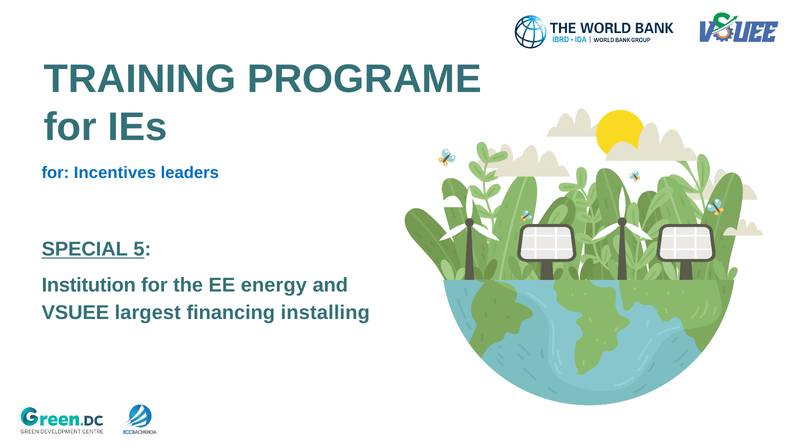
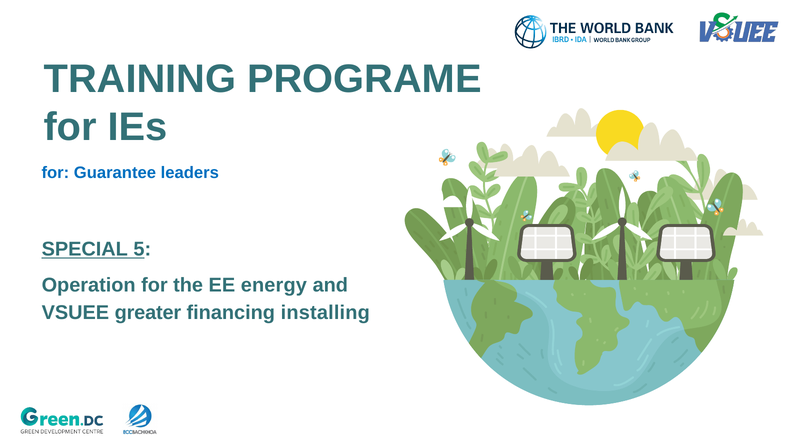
Incentives: Incentives -> Guarantee (115, 173)
Institution: Institution -> Operation (89, 285)
largest: largest -> greater (148, 313)
